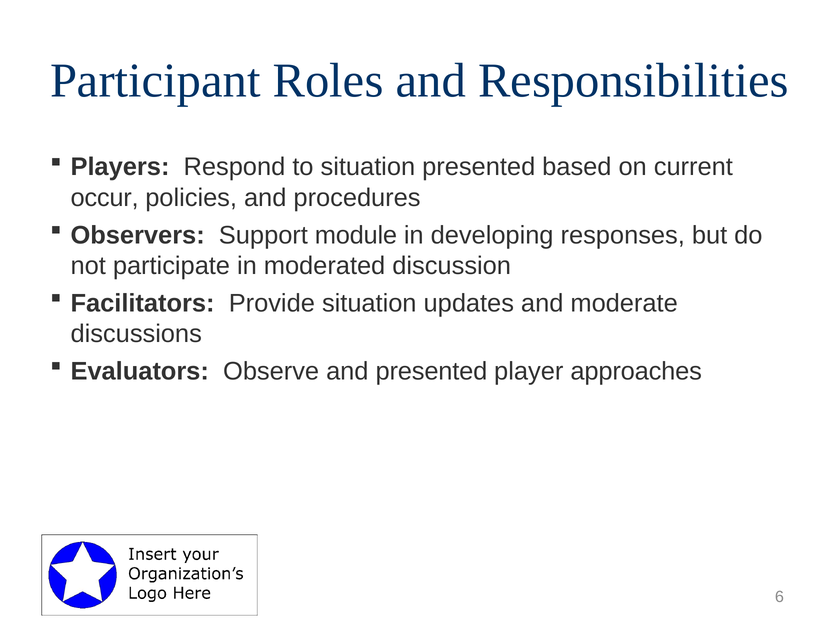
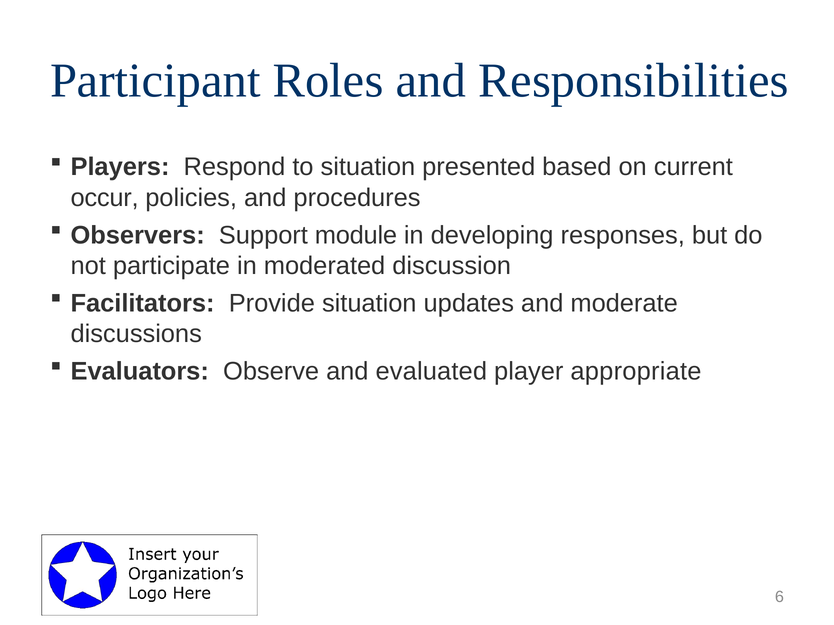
and presented: presented -> evaluated (431, 371)
approaches: approaches -> appropriate (636, 371)
